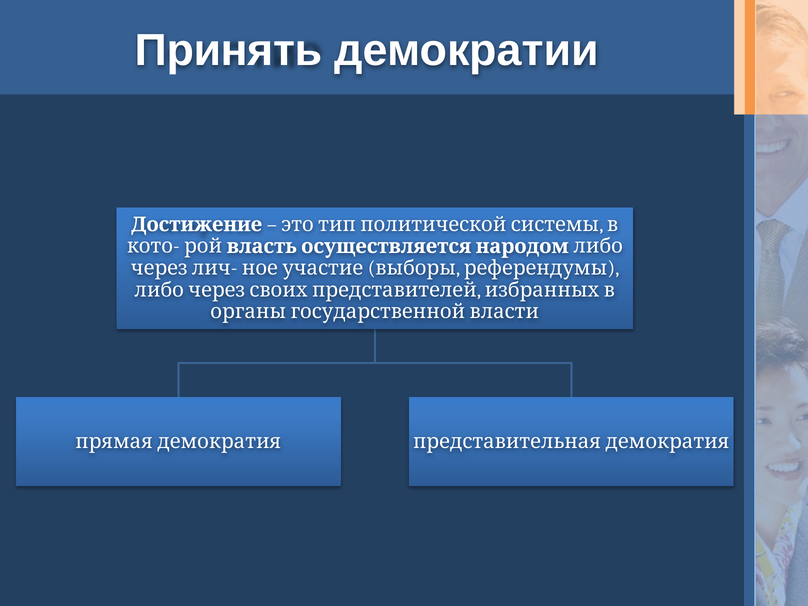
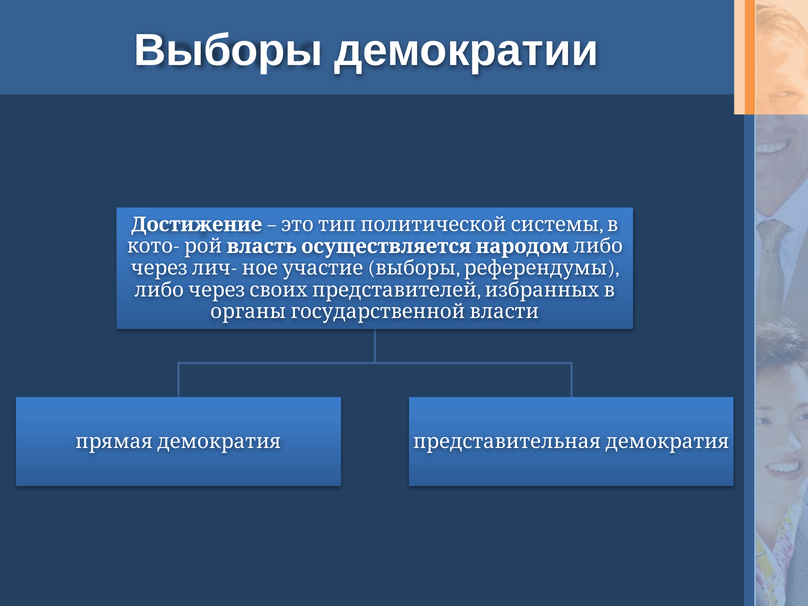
Принять: Принять -> Выборы (229, 50)
